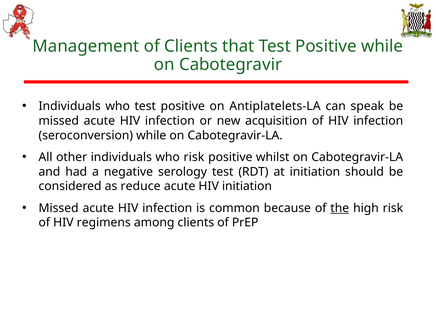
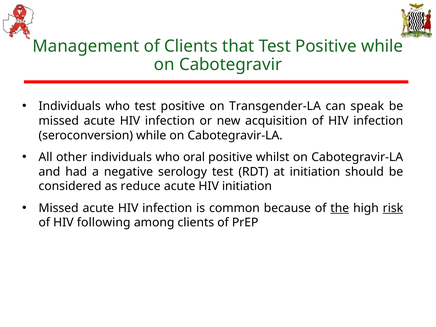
Antiplatelets-LA: Antiplatelets-LA -> Transgender-LA (275, 106)
who risk: risk -> oral (194, 157)
risk underline: none -> present (393, 208)
regimens: regimens -> following (104, 223)
